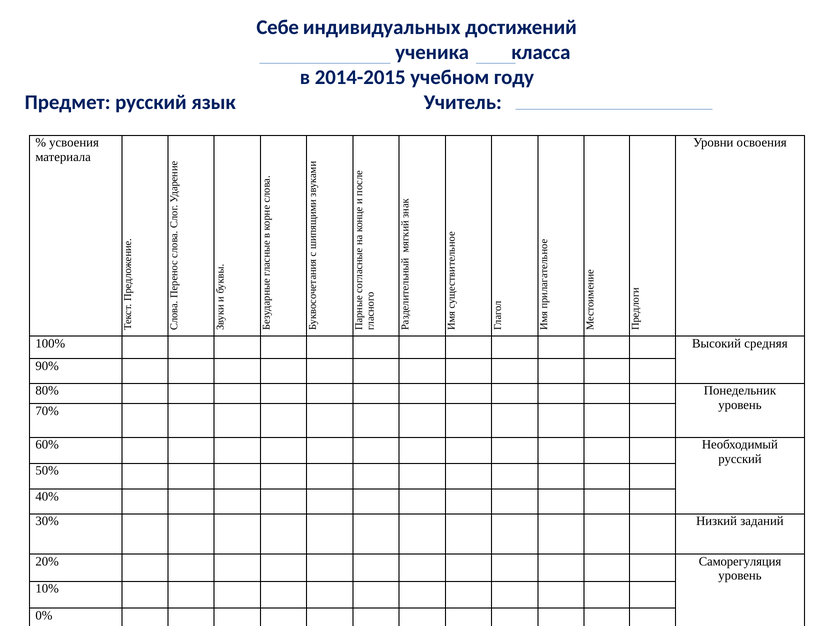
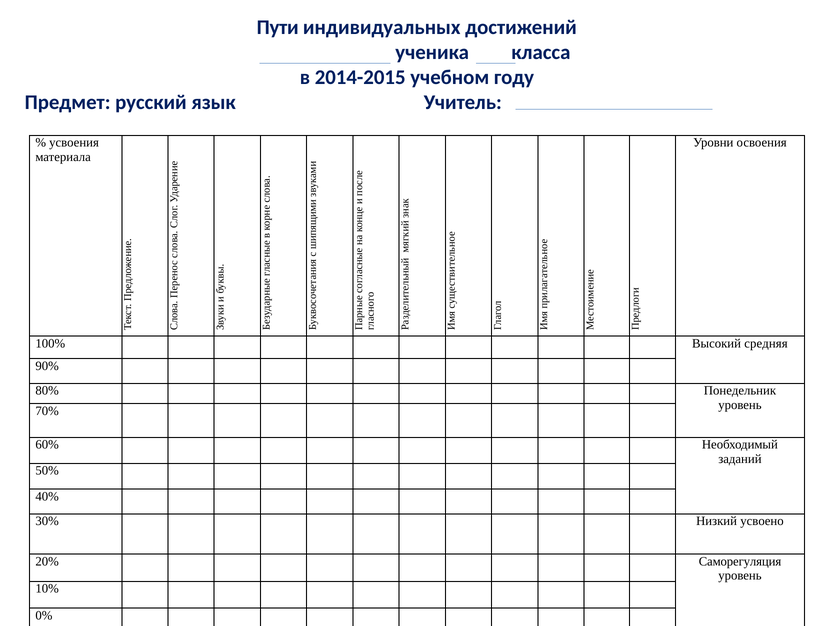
Себе: Себе -> Пути (278, 27)
русский: русский -> заданий (740, 458)
заданий: заданий -> усвоено (762, 521)
